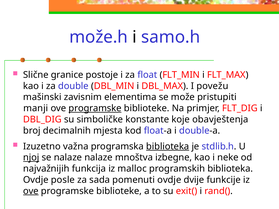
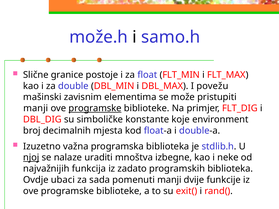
obavještenja: obavještenja -> environment (220, 120)
biblioteka underline: present -> none (168, 147)
nalaze nalaze: nalaze -> uraditi (99, 158)
malloc: malloc -> zadato (132, 169)
posle: posle -> ubaci (63, 180)
pomenuti ovdje: ovdje -> manji (169, 180)
ove underline: present -> none (31, 191)
